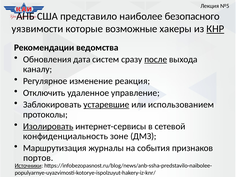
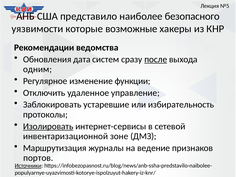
КНР underline: present -> none (215, 29)
каналу: каналу -> одним (37, 69)
реакция: реакция -> функции (133, 81)
устаревшие underline: present -> none (106, 105)
использованием: использованием -> избирательность (181, 105)
конфиденциальность: конфиденциальность -> инвентаризационной (66, 136)
события: события -> ведение (154, 148)
